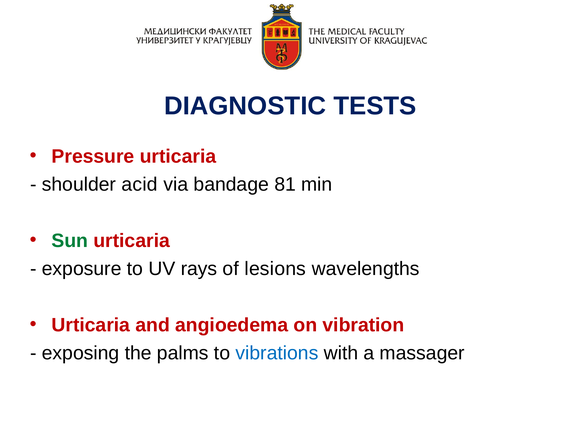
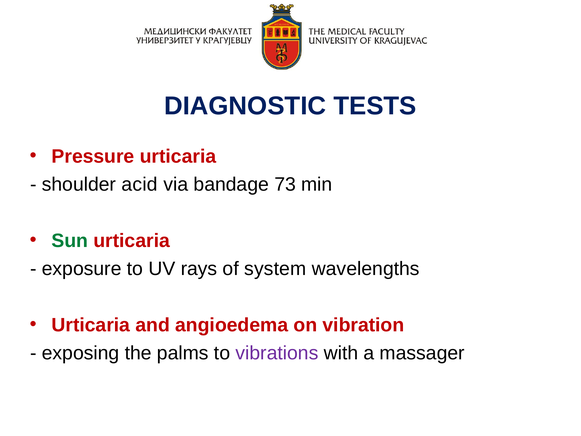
81: 81 -> 73 (285, 184)
lesions: lesions -> system (275, 269)
vibrations colour: blue -> purple (277, 353)
